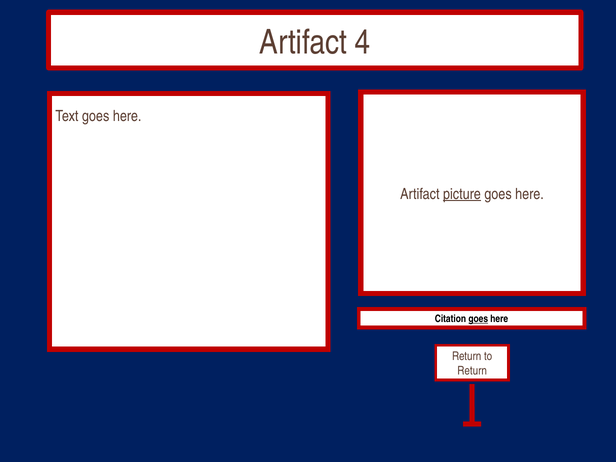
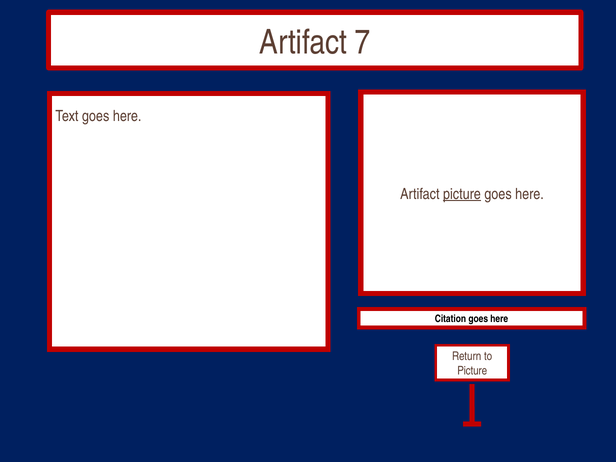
4: 4 -> 7 (363, 43)
goes underline: present -> none (478, 319)
Return: Return -> Picture (472, 371)
